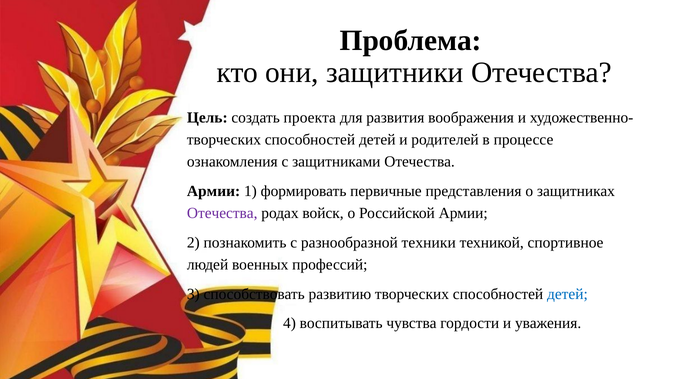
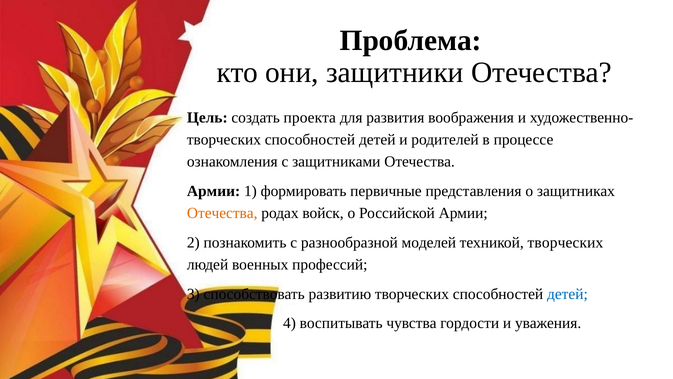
Отечества colour: purple -> orange (222, 213)
техники: техники -> моделей (429, 242)
техникой спортивное: спортивное -> творческих (565, 242)
